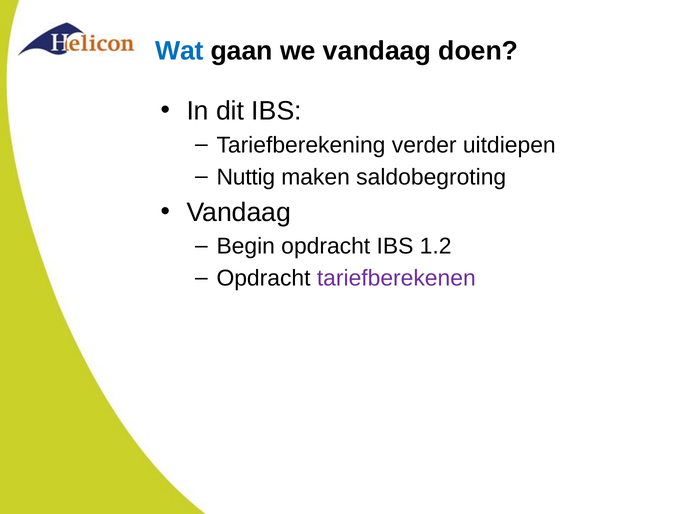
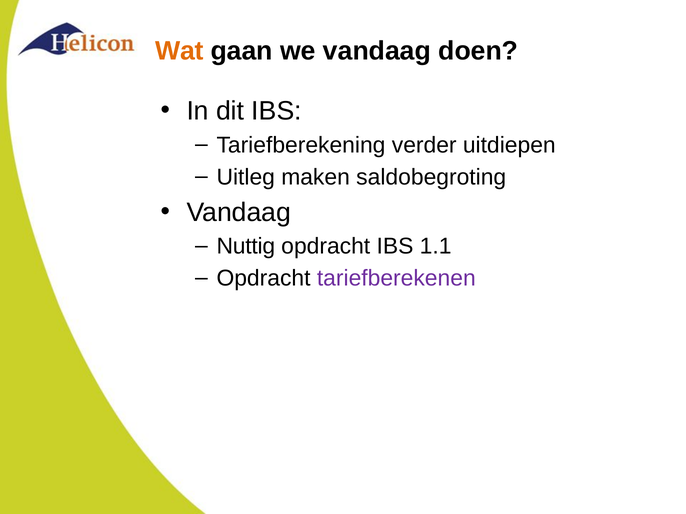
Wat colour: blue -> orange (179, 51)
Nuttig: Nuttig -> Uitleg (246, 177)
Begin: Begin -> Nuttig (246, 247)
1.2: 1.2 -> 1.1 (436, 247)
